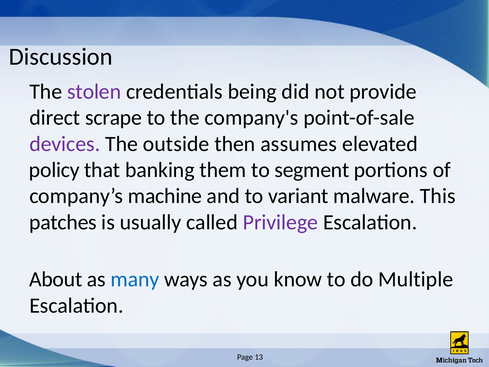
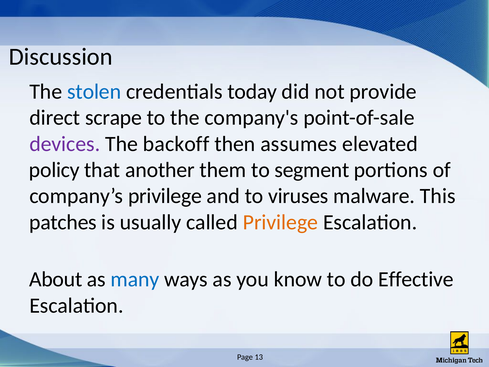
stolen colour: purple -> blue (94, 92)
being: being -> today (252, 92)
outside: outside -> backoff (176, 144)
banking: banking -> another (160, 170)
company’s machine: machine -> privilege (165, 196)
variant: variant -> viruses (298, 196)
Privilege colour: purple -> orange (280, 222)
Multiple: Multiple -> Effective (416, 279)
